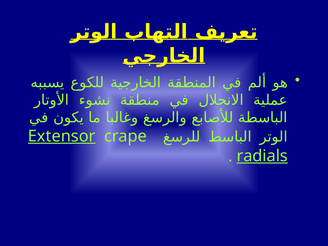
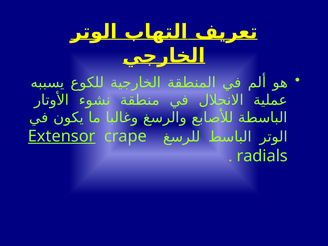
radials underline: present -> none (262, 156)
